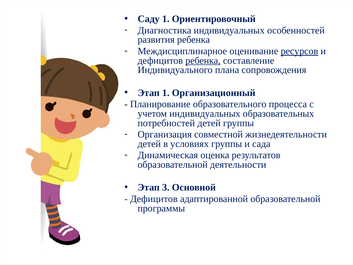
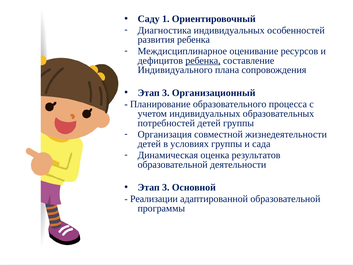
ресурсов underline: present -> none (299, 51)
1: 1 -> 3 (166, 93)
Дефицитов: Дефицитов -> Реализации (154, 199)
